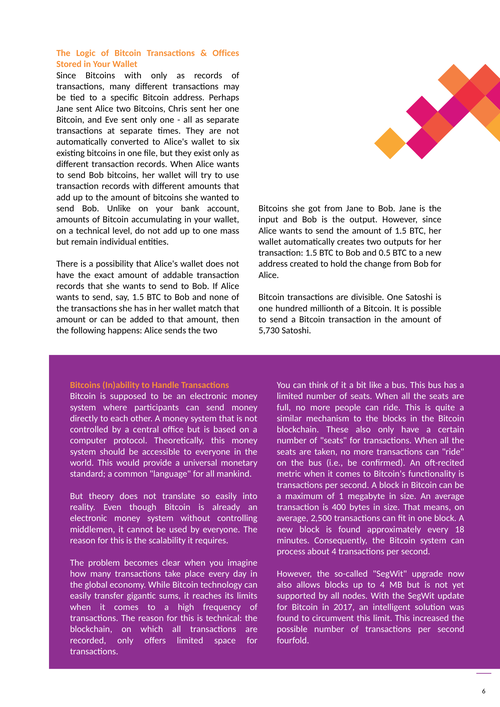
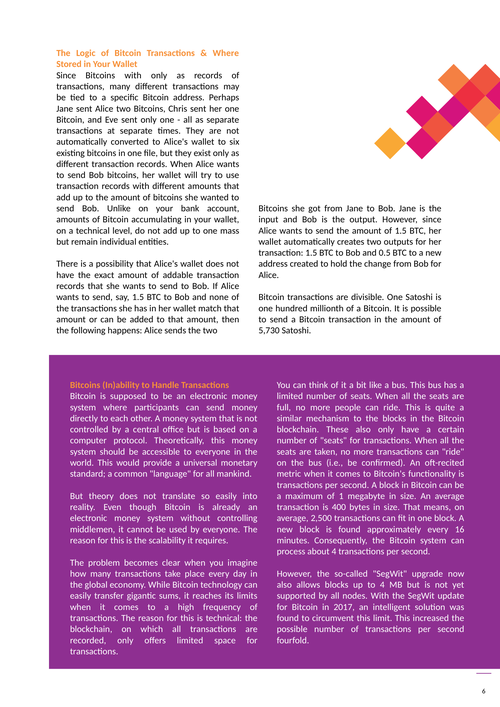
Offices: Offices -> Where (226, 53)
18: 18 -> 16 (460, 529)
